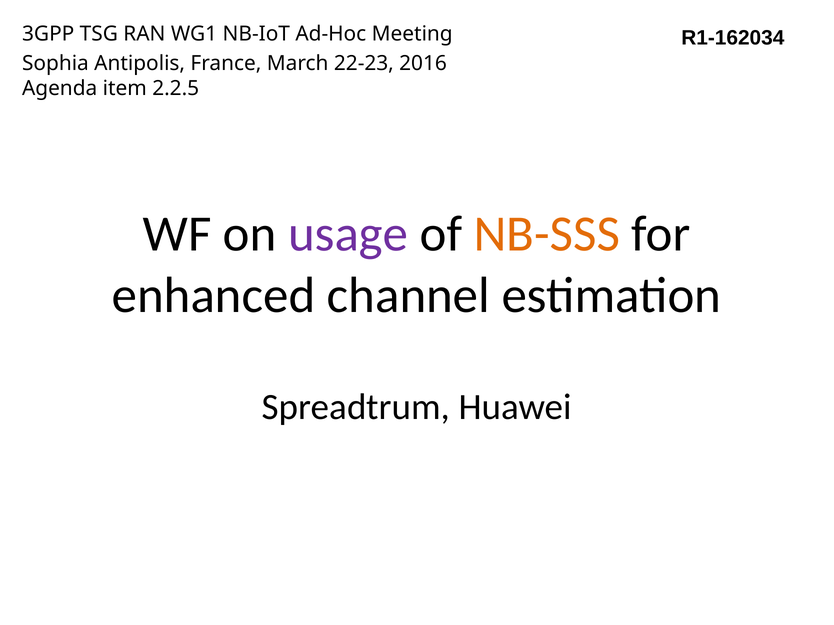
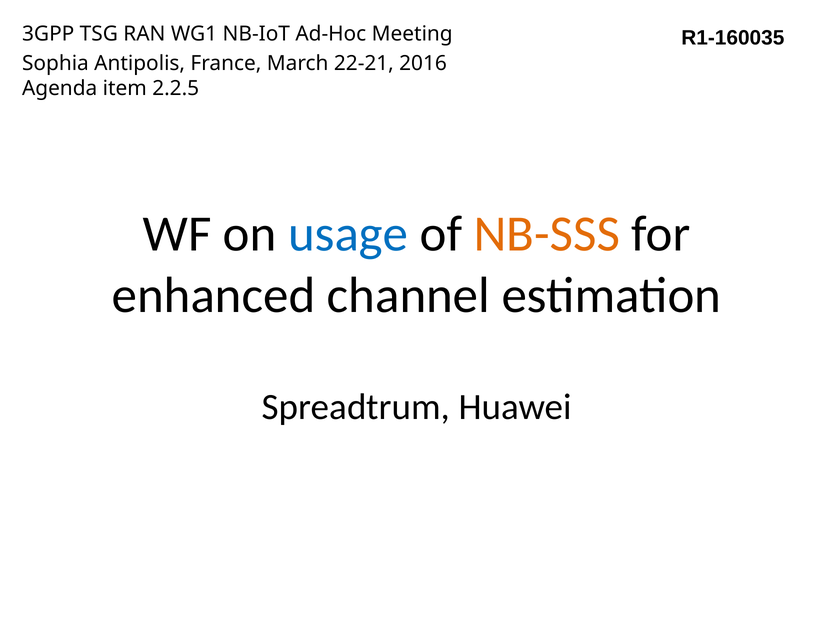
R1-162034: R1-162034 -> R1-160035 (733, 38)
22-23: 22-23 -> 22-21 (364, 63)
usage colour: purple -> blue (348, 234)
